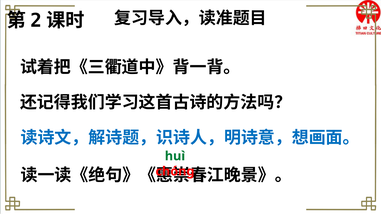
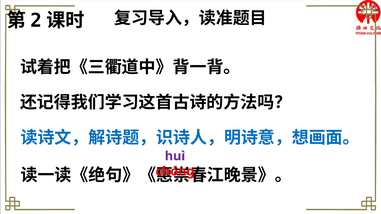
huì colour: green -> purple (175, 156)
